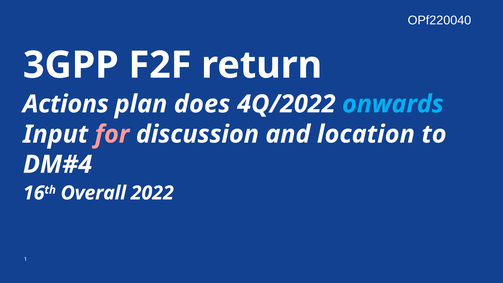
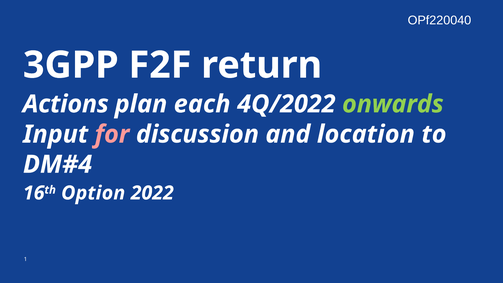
does: does -> each (202, 104)
onwards colour: light blue -> light green (393, 104)
Overall: Overall -> Option (93, 193)
